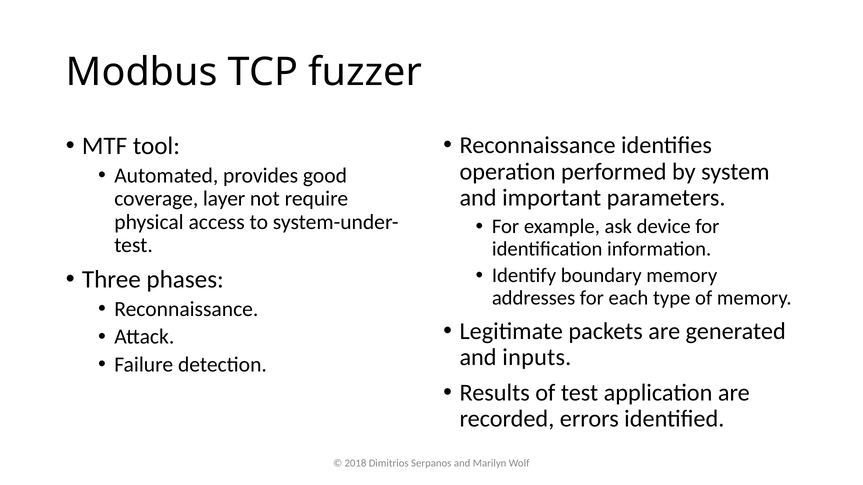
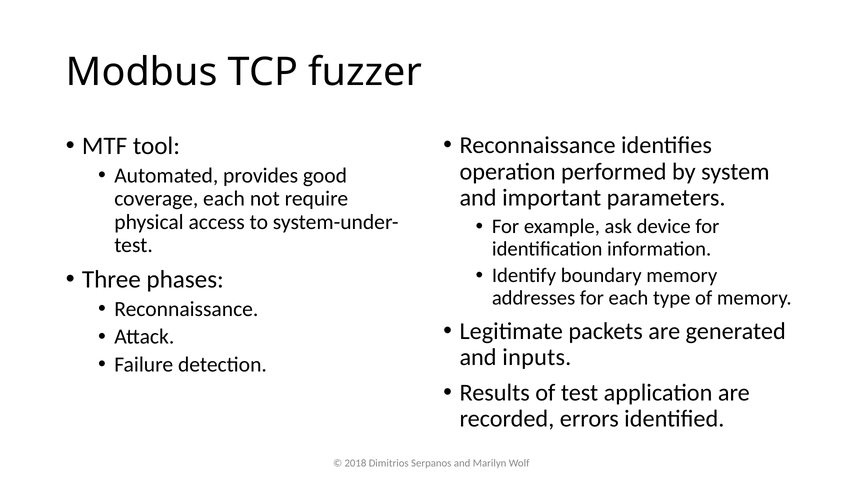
coverage layer: layer -> each (224, 199)
